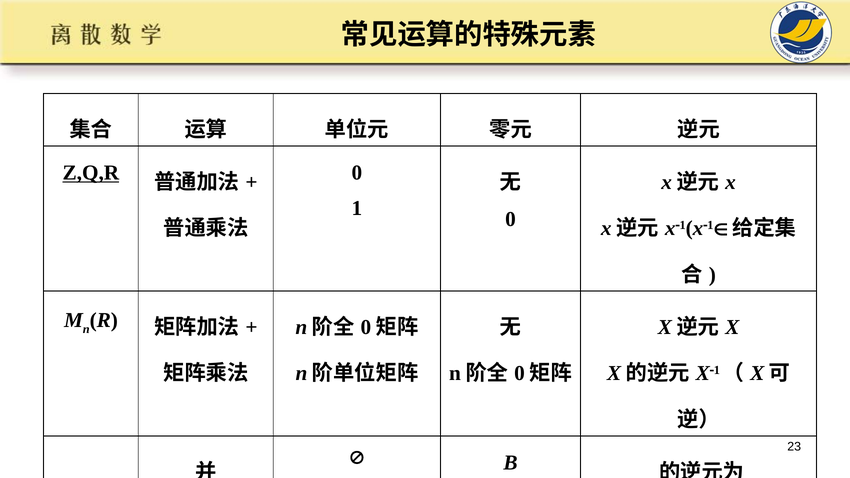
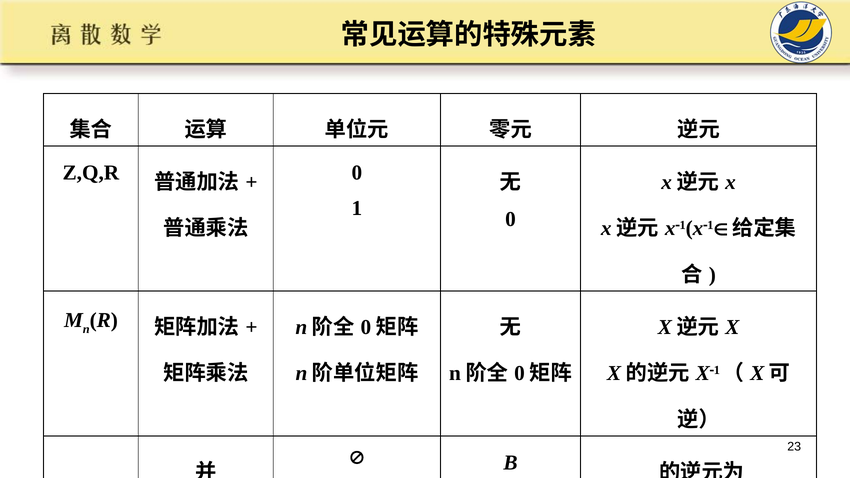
Z,Q,R underline: present -> none (91, 173)
